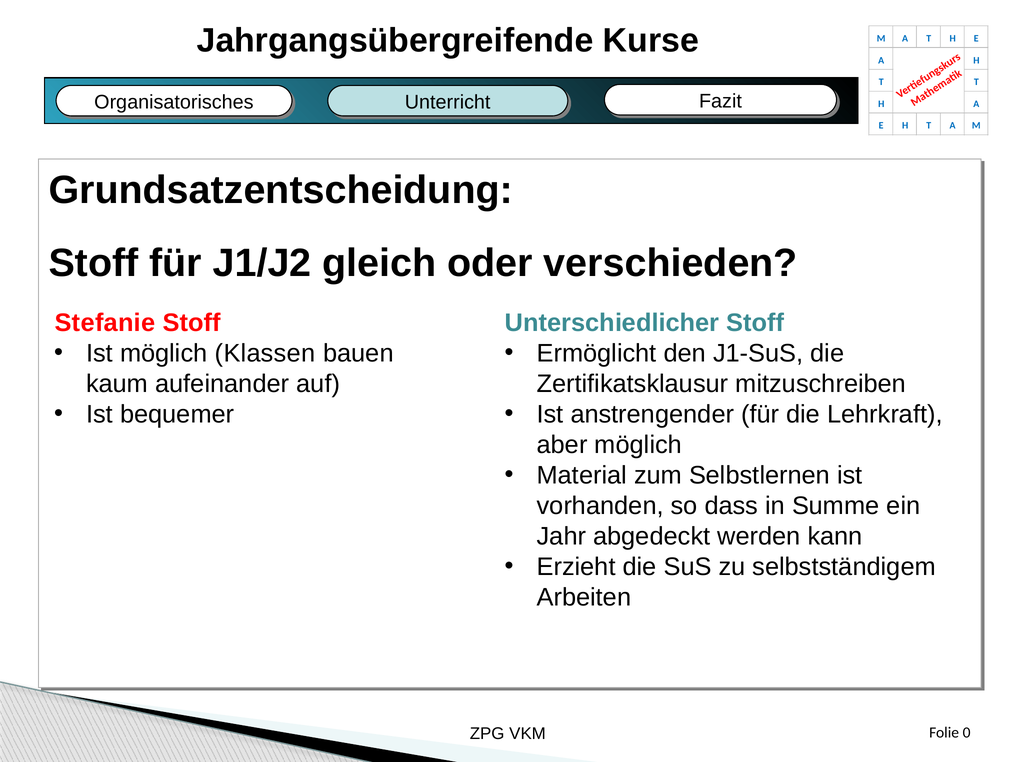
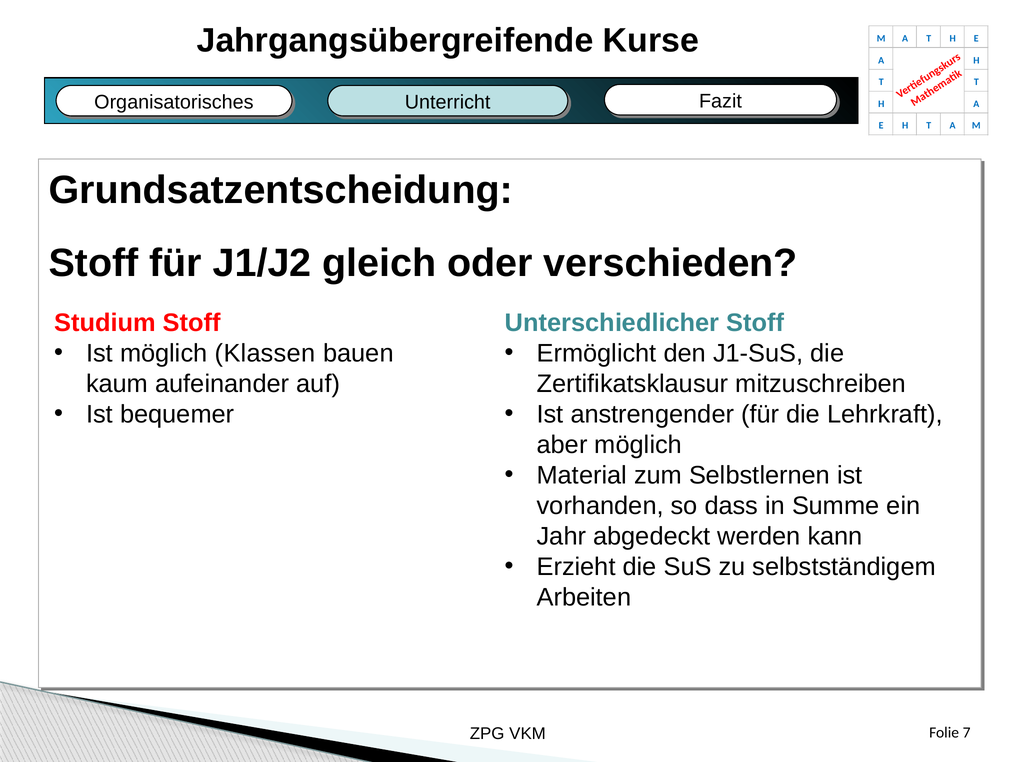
Stefanie: Stefanie -> Studium (105, 323)
0: 0 -> 7 (967, 732)
